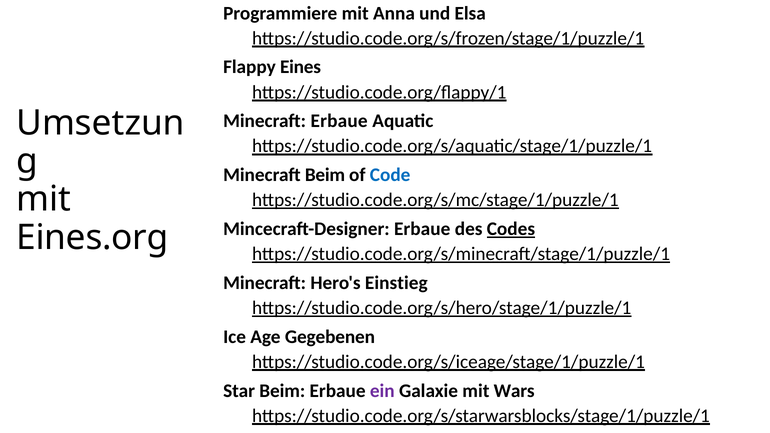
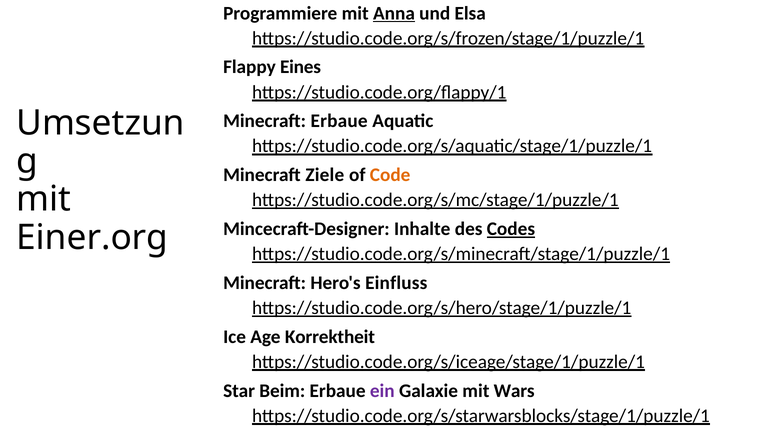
Anna underline: none -> present (394, 13)
Minecraft Beim: Beim -> Ziele (325, 175)
Code colour: blue -> orange (390, 175)
Mincecraft-Designer Erbaue: Erbaue -> Inhalte (422, 229)
Eines.org: Eines.org -> Einer.org (92, 237)
Einstieg: Einstieg -> Einfluss (396, 283)
Gegebenen: Gegebenen -> Korrektheit (330, 337)
